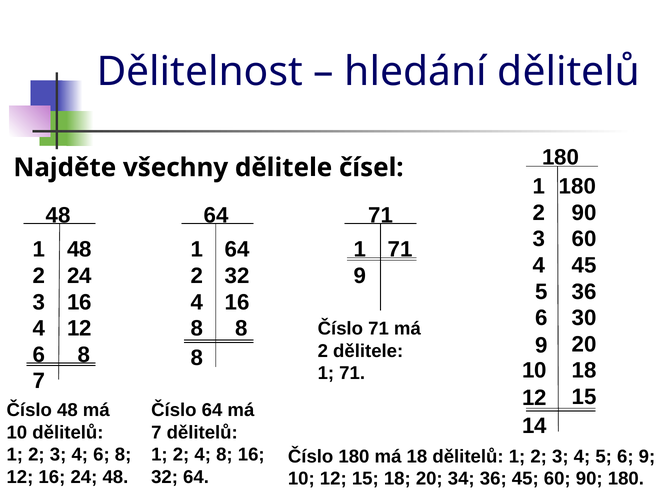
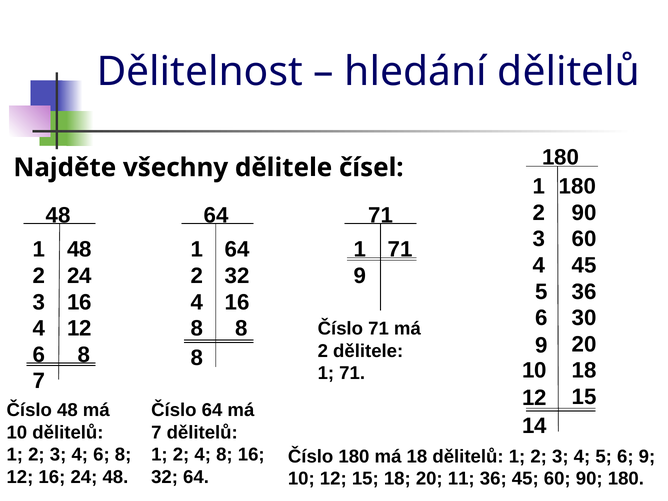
34: 34 -> 11 (461, 479)
